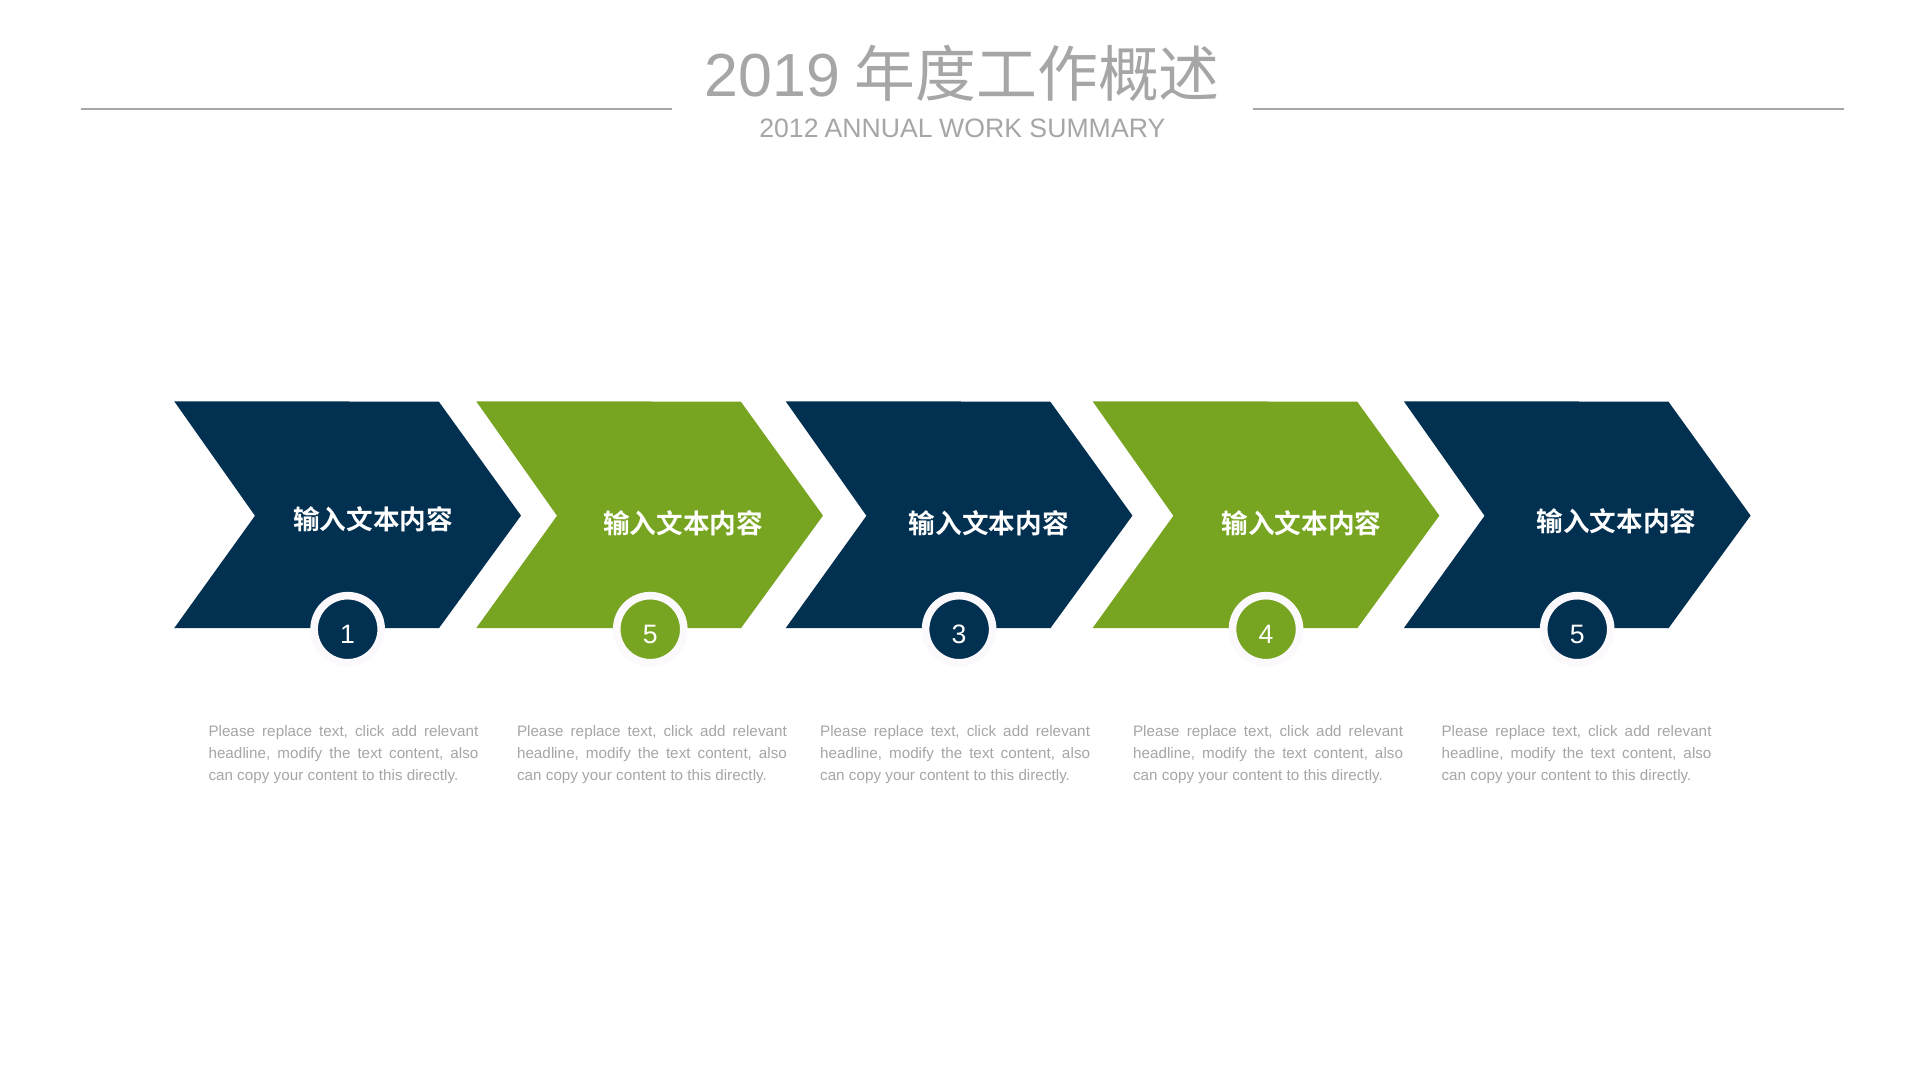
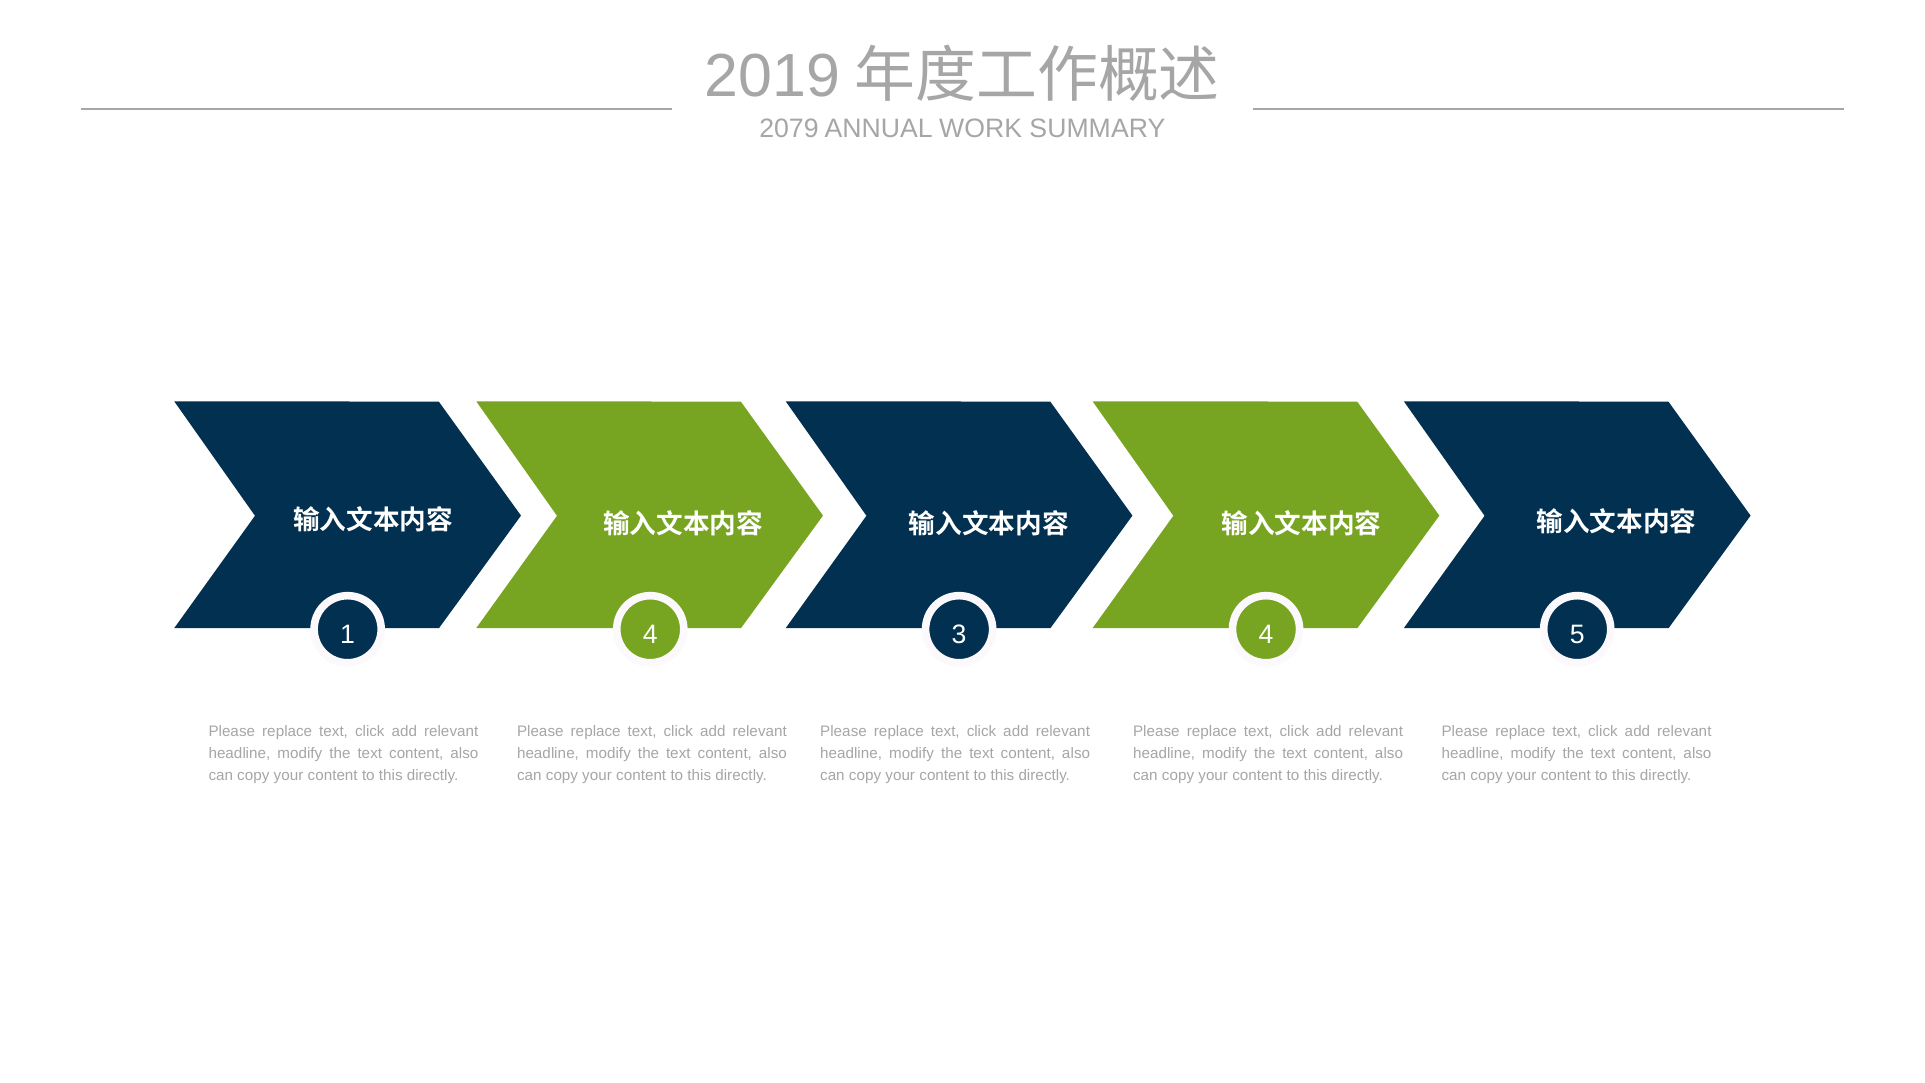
2012: 2012 -> 2079 (789, 129)
1 5: 5 -> 4 (650, 634)
